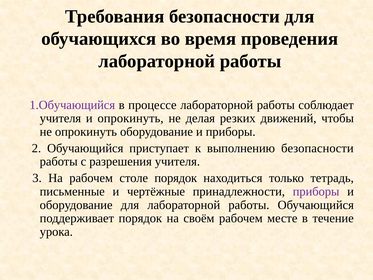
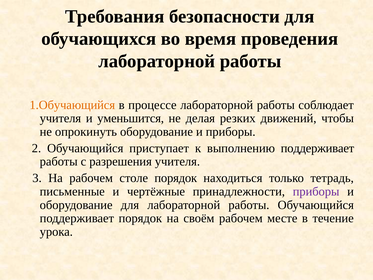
1.Обучающийся colour: purple -> orange (72, 105)
и опрокинуть: опрокинуть -> уменьшится (131, 118)
выполнению безопасности: безопасности -> поддерживает (317, 148)
